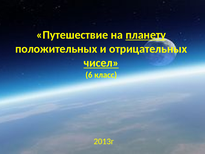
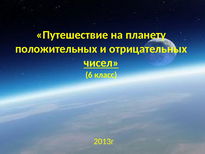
планету underline: present -> none (146, 35)
